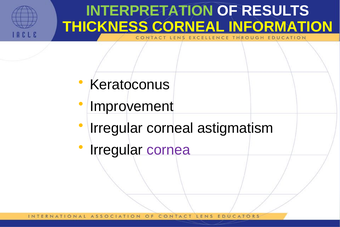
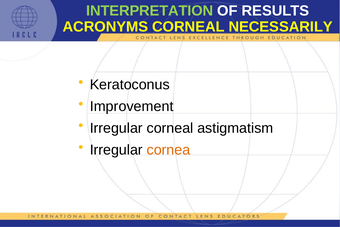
THICKNESS: THICKNESS -> ACRONYMS (105, 27)
INFORMATION: INFORMATION -> NECESSARILY (281, 27)
cornea colour: purple -> orange (168, 150)
